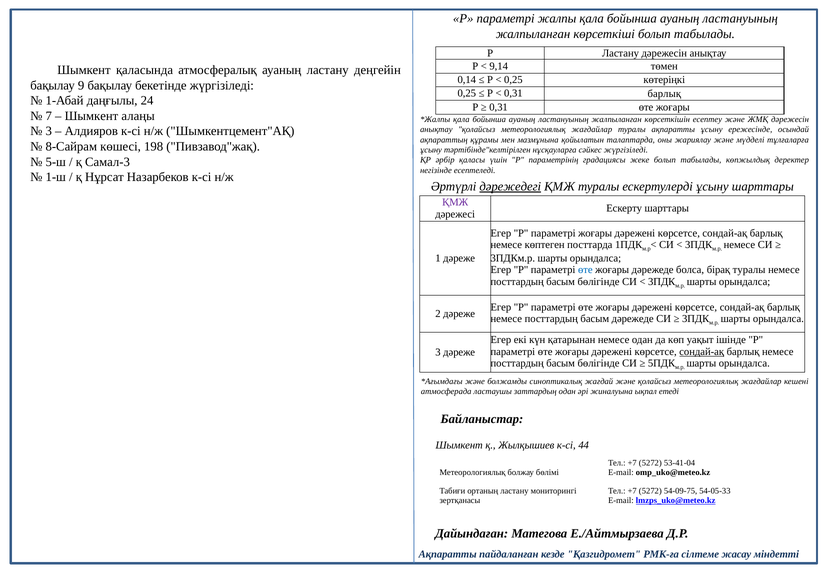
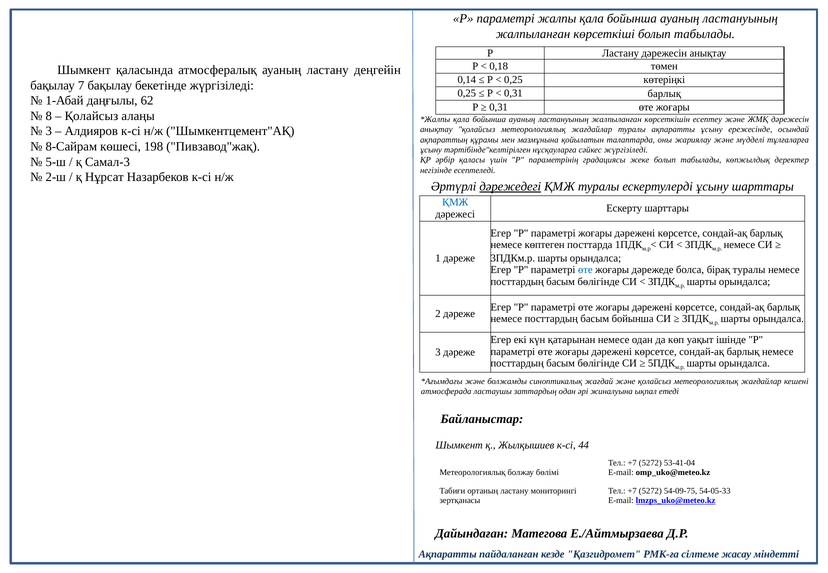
9,14: 9,14 -> 0,18 (499, 66)
9: 9 -> 7 (81, 85)
24: 24 -> 62 (147, 101)
7: 7 -> 8 (49, 116)
Шымкент: Шымкент -> Қолайсыз (91, 116)
1-ш: 1-ш -> 2-ш (56, 177)
ҚМЖ colour: purple -> blue (455, 203)
басым дәрежеде: дәрежеде -> бойынша (633, 319)
сондай-ақ underline: present -> none (702, 352)
